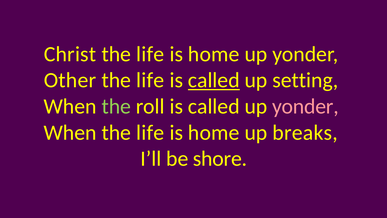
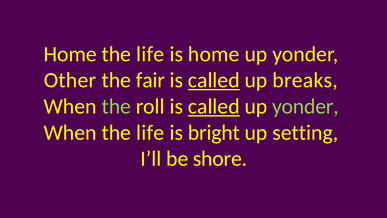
Christ: Christ -> Home (70, 54)
life: life -> fair (150, 80)
setting: setting -> breaks (305, 80)
called underline: none -> present (214, 106)
yonder colour: pink -> light green (305, 106)
home: home -> bright (214, 132)
breaks: breaks -> setting (305, 132)
